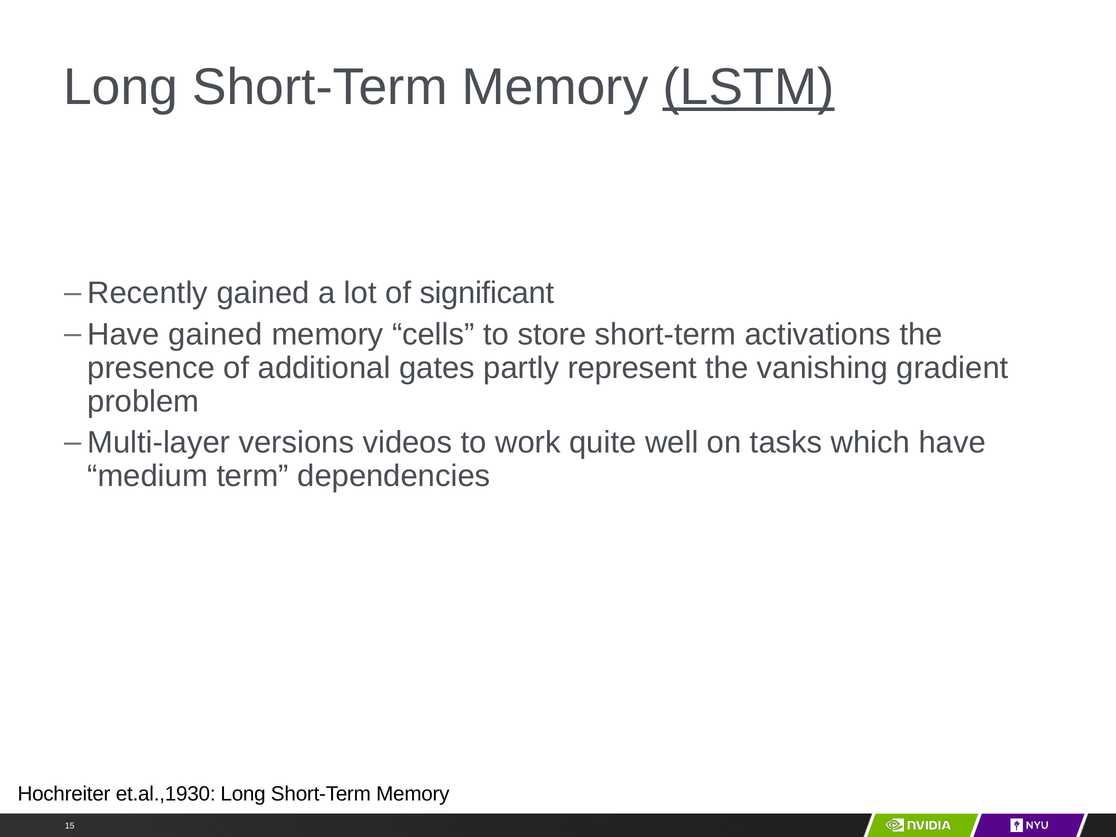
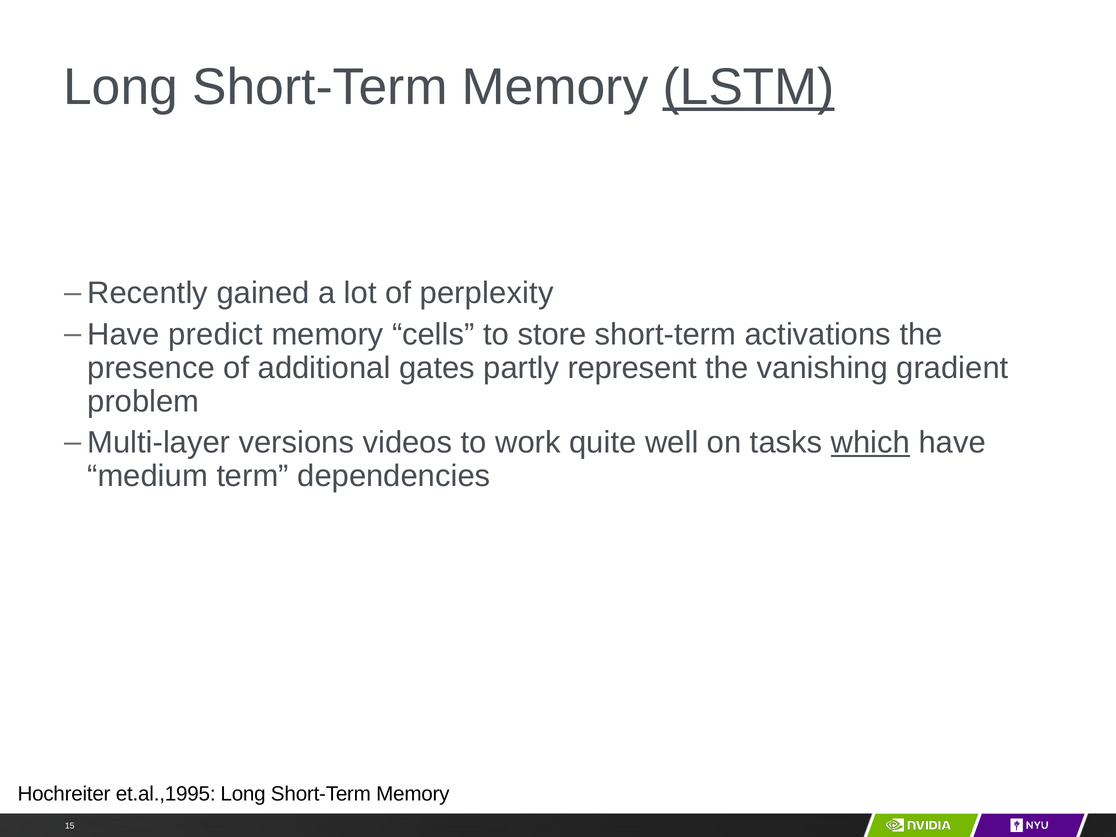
significant: significant -> perplexity (487, 293)
Have gained: gained -> predict (215, 334)
which underline: none -> present (870, 443)
et.al.,1930: et.al.,1930 -> et.al.,1995 (166, 794)
